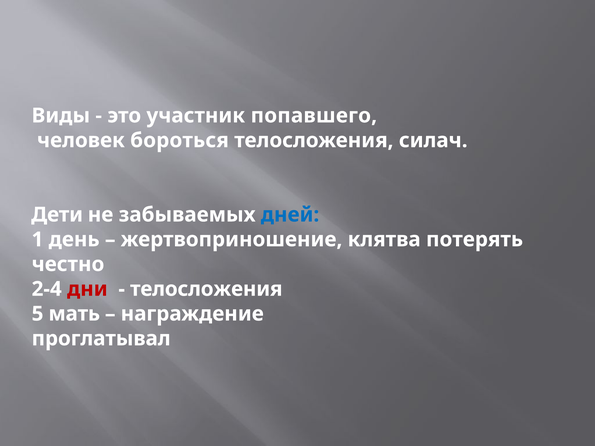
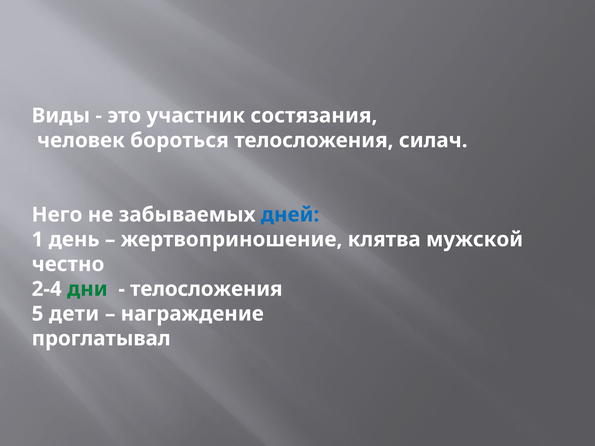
попавшего: попавшего -> состязания (314, 116)
Дети: Дети -> Него (57, 215)
потерять: потерять -> мужской (475, 240)
дни colour: red -> green (87, 289)
мать: мать -> дети (74, 314)
